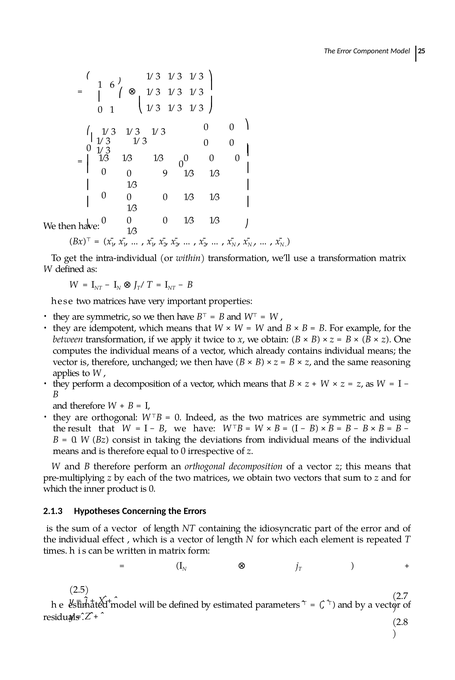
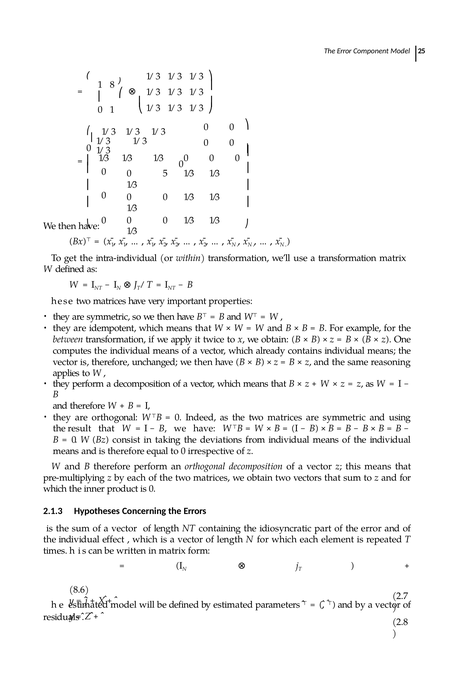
6: 6 -> 8 (112, 85)
9: 9 -> 5 (165, 173)
2.5: 2.5 -> 8.6 (79, 589)
